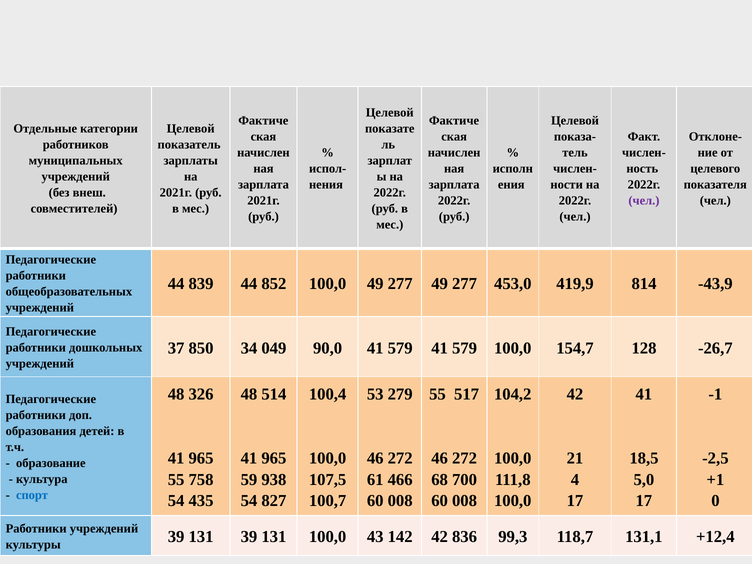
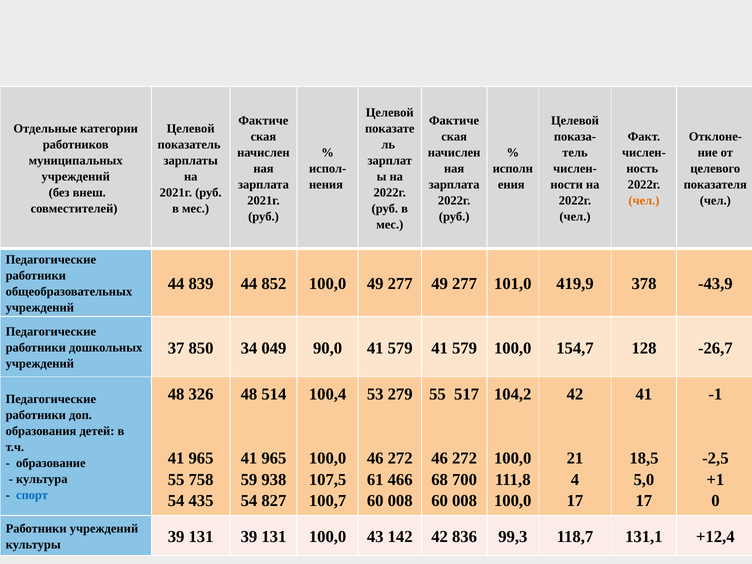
чел colour: purple -> orange (644, 201)
453,0: 453,0 -> 101,0 (513, 284)
814: 814 -> 378 (644, 284)
